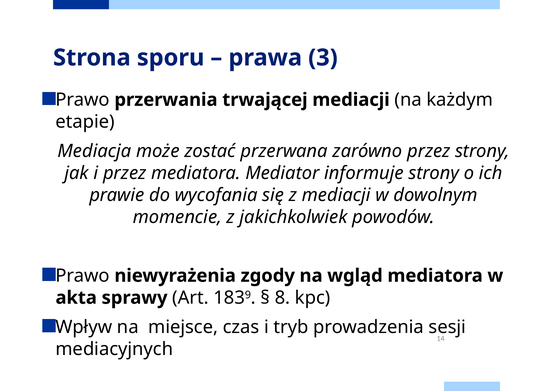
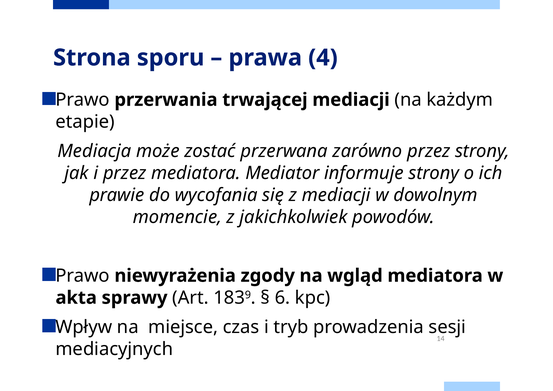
3: 3 -> 4 (323, 58)
8: 8 -> 6 (283, 298)
